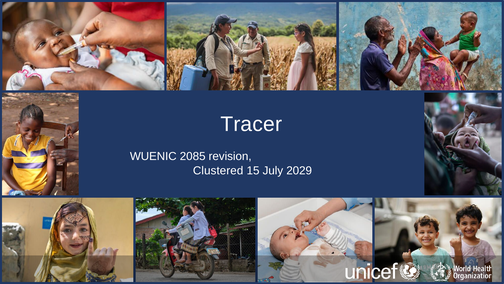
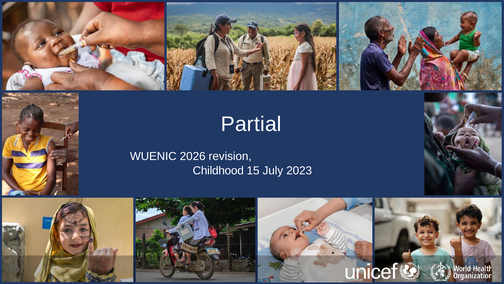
Tracer: Tracer -> Partial (251, 124)
2085: 2085 -> 2026 (193, 156)
Clustered: Clustered -> Childhood (218, 170)
2029: 2029 -> 2023 (299, 170)
